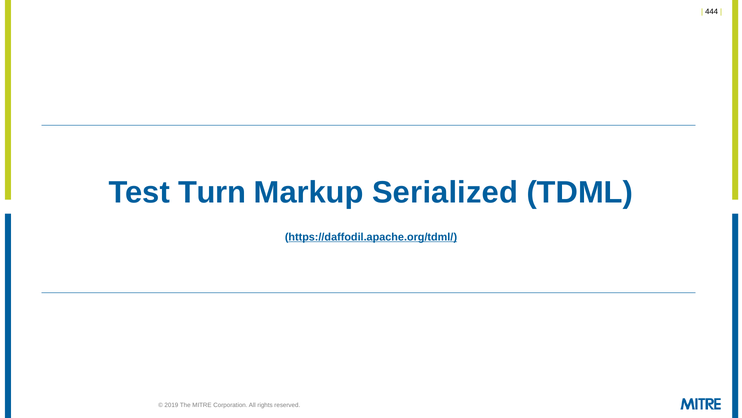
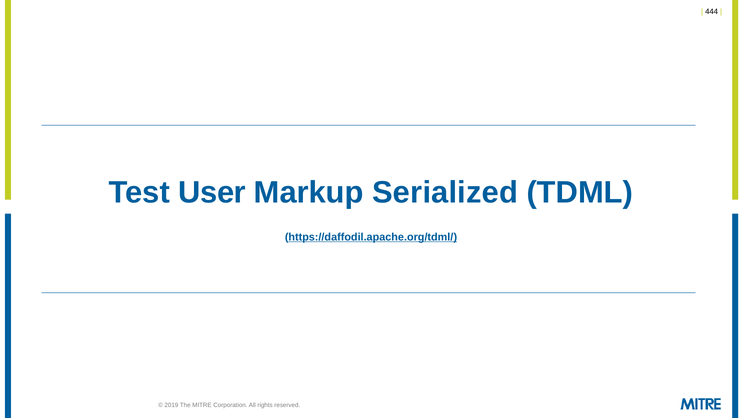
Turn: Turn -> User (212, 192)
